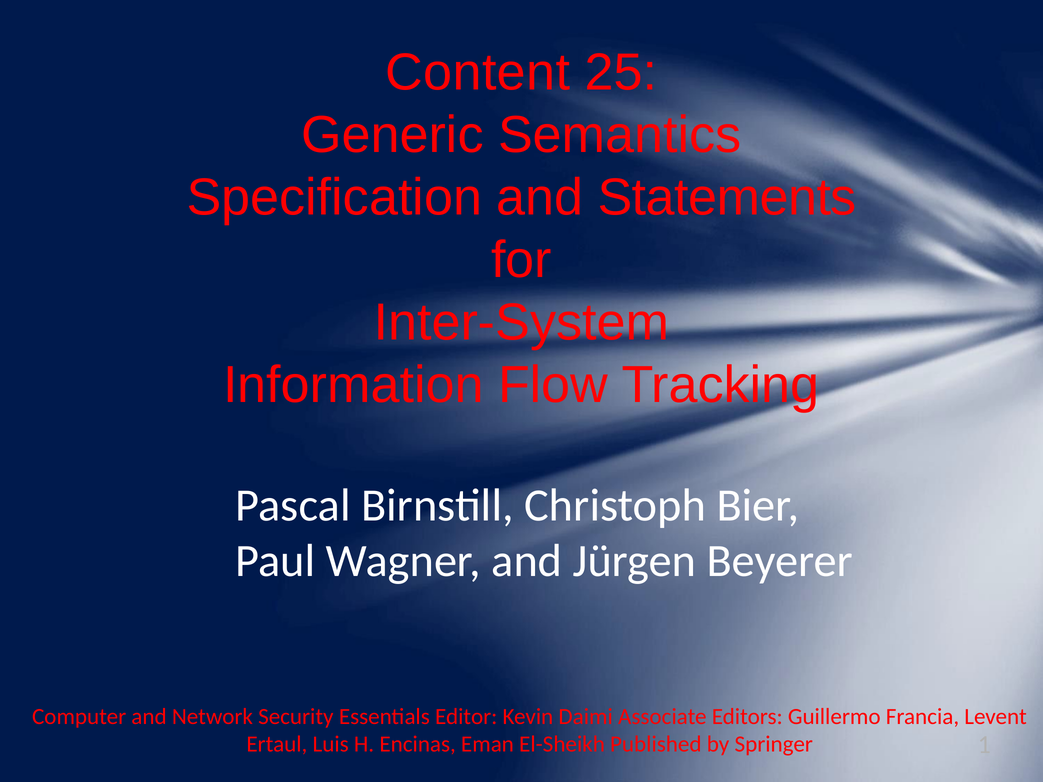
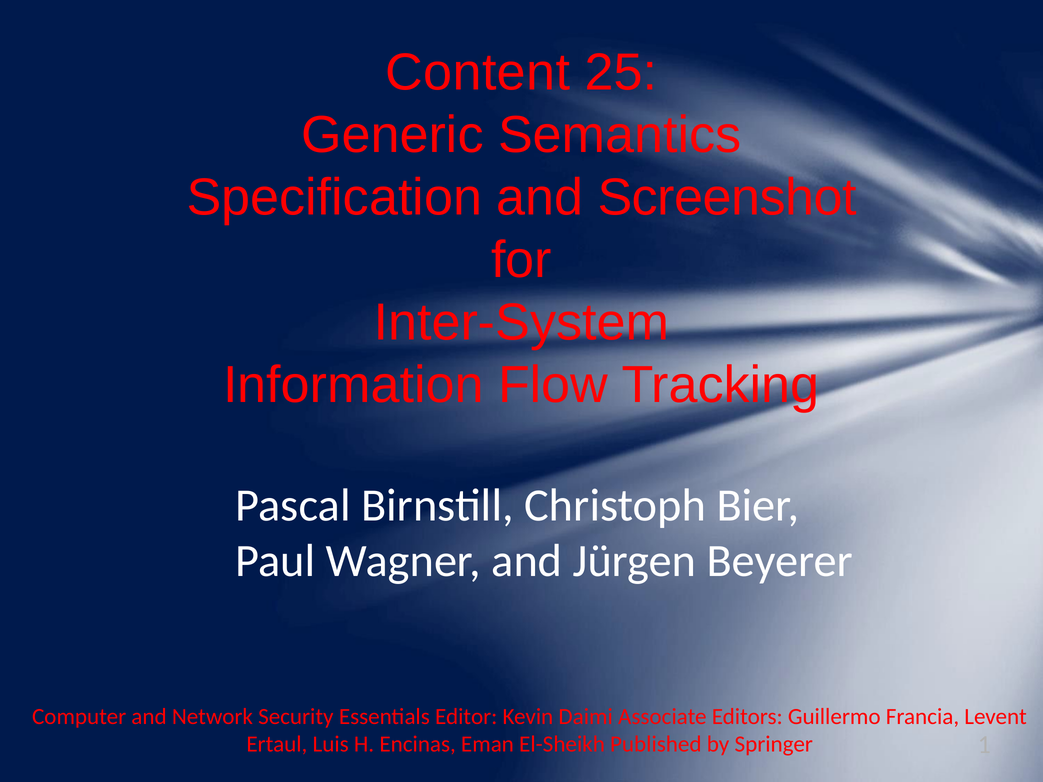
Statements: Statements -> Screenshot (727, 198)
